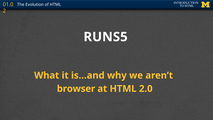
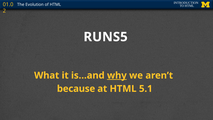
why underline: none -> present (117, 75)
browser: browser -> because (76, 89)
2.0: 2.0 -> 5.1 (146, 89)
